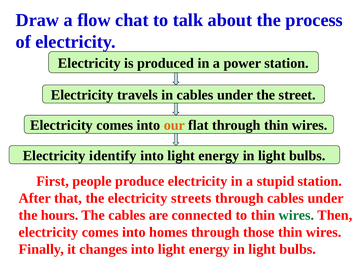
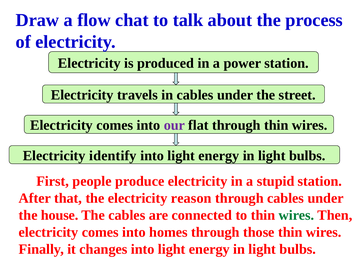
our colour: orange -> purple (174, 125)
streets: streets -> reason (191, 198)
hours: hours -> house (60, 215)
